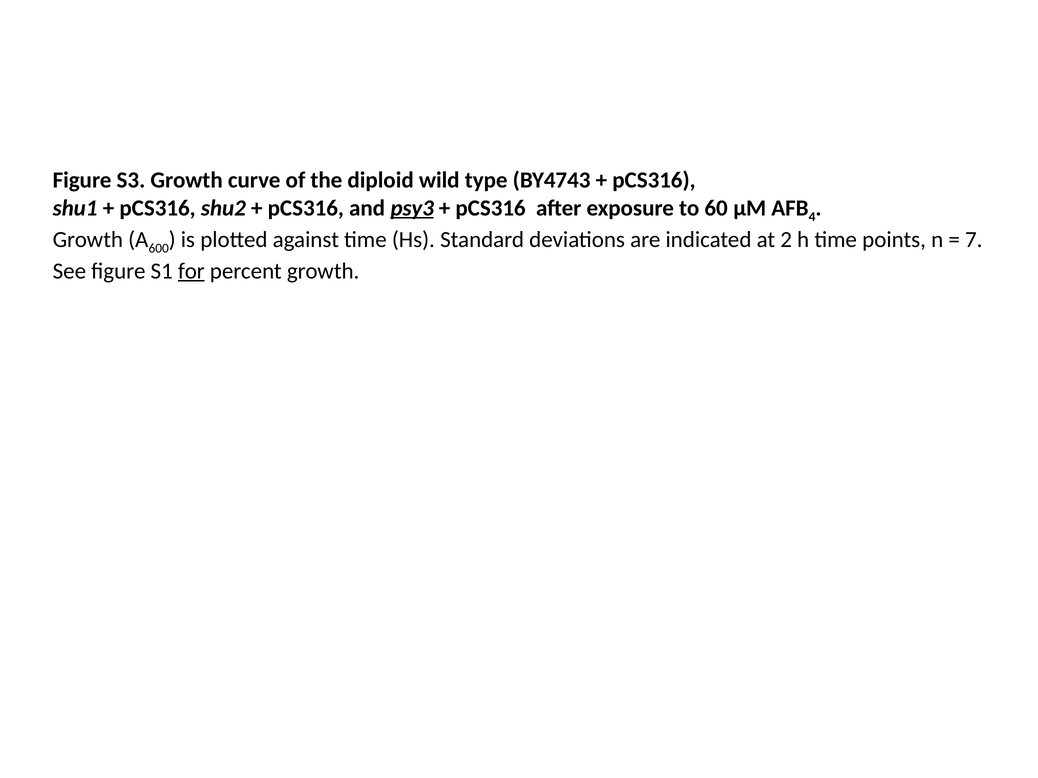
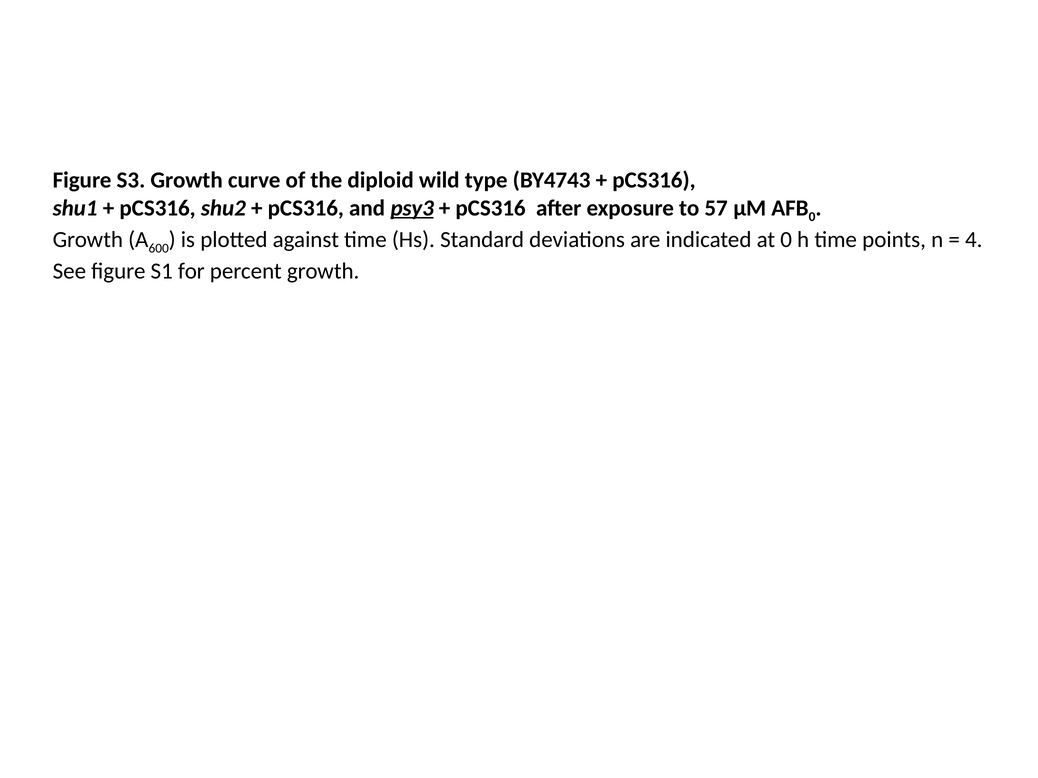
60: 60 -> 57 (716, 208)
4: 4 -> 0 (812, 217)
at 2: 2 -> 0 (786, 240)
7: 7 -> 4 (974, 240)
for underline: present -> none (191, 271)
